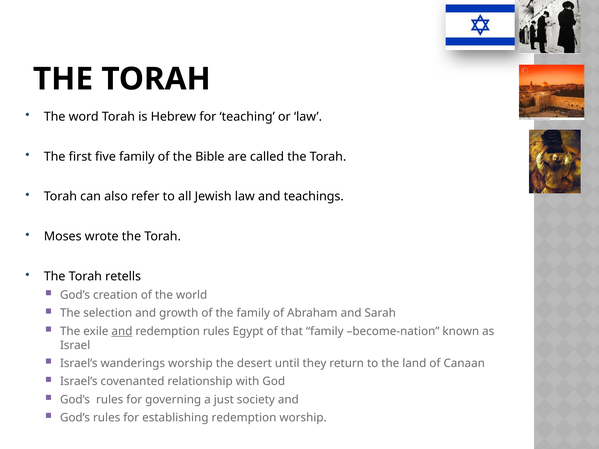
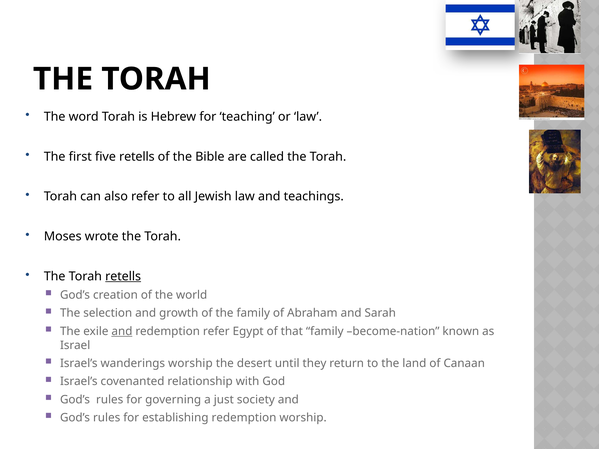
five family: family -> retells (137, 157)
retells underline: none -> present (123, 277)
redemption rules: rules -> refer (216, 331)
